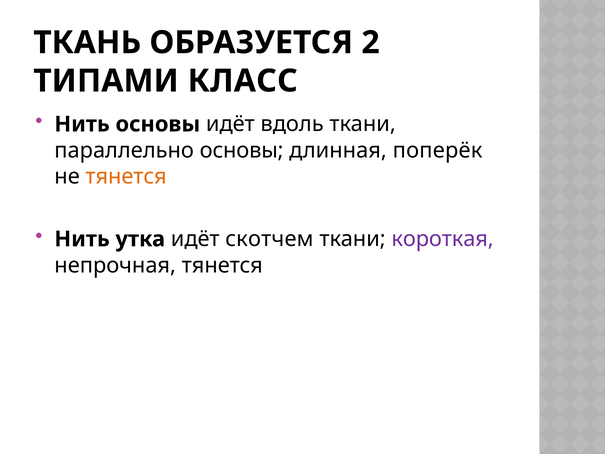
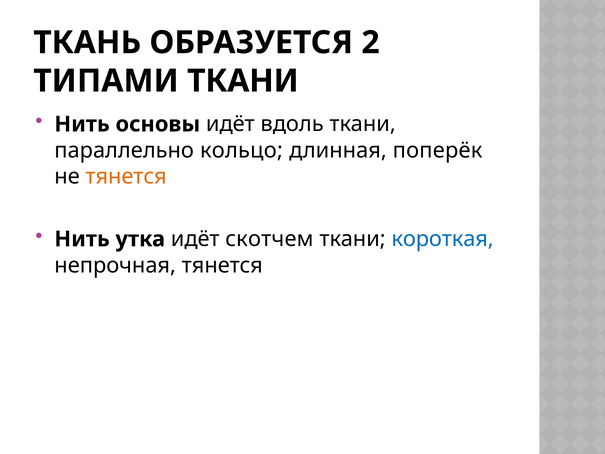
ТИПАМИ КЛАСС: КЛАСС -> ТКАНИ (243, 81)
параллельно основы: основы -> кольцо (241, 150)
короткая colour: purple -> blue (443, 239)
